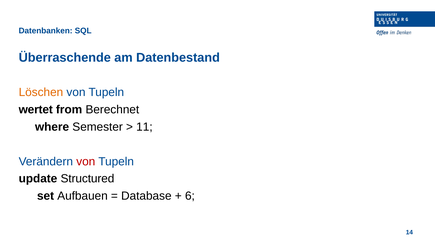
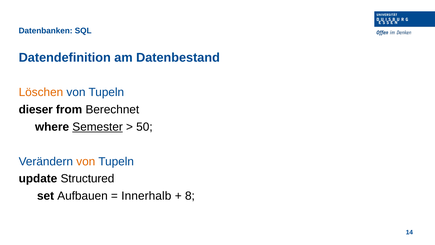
Überraschende: Überraschende -> Datendefinition (65, 57)
wertet: wertet -> dieser (36, 110)
Semester underline: none -> present (98, 127)
11: 11 -> 50 (144, 127)
von colour: red -> orange (86, 161)
Database: Database -> Innerhalb (146, 196)
6: 6 -> 8 (190, 196)
